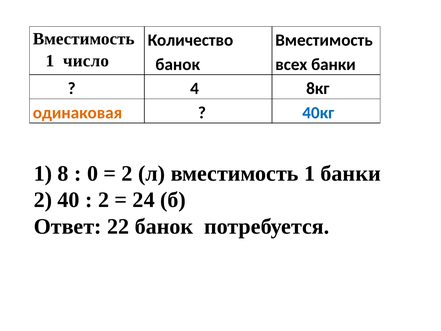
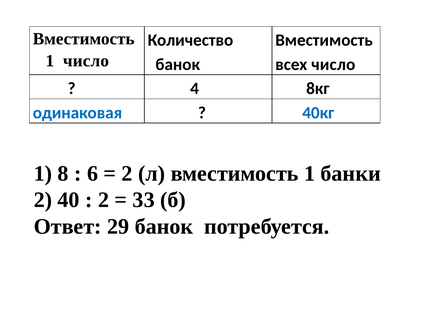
всех банки: банки -> число (333, 64)
одинаковая colour: orange -> blue (77, 113)
0: 0 -> 6 (93, 173)
24: 24 -> 33 (144, 200)
22: 22 -> 29 (118, 226)
